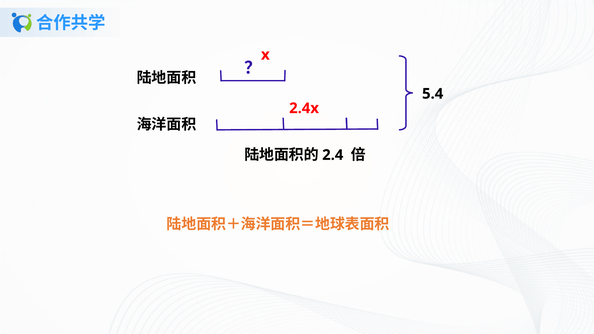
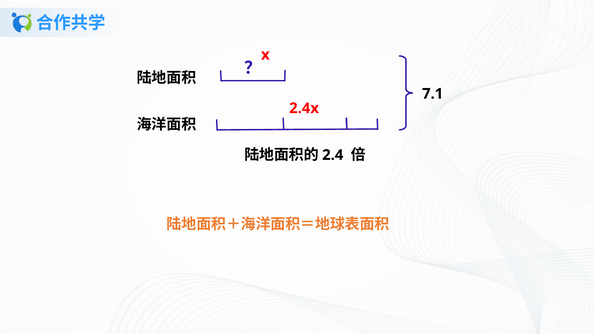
5.4: 5.4 -> 7.1 (433, 94)
